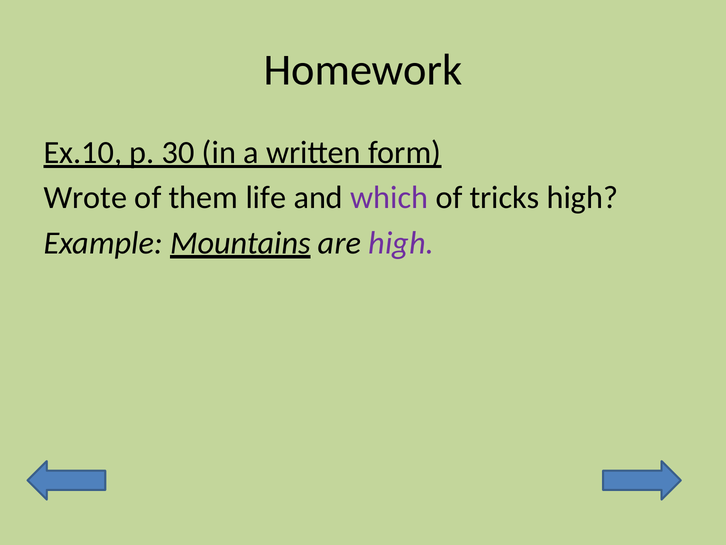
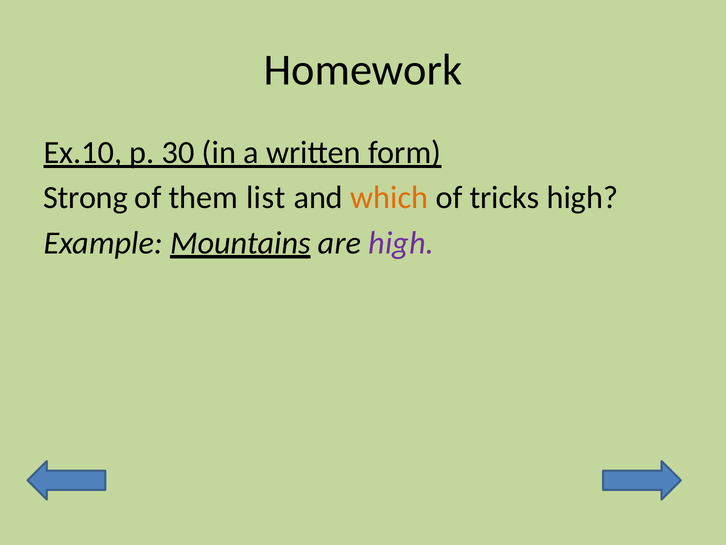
Wrote: Wrote -> Strong (86, 197)
life: life -> list (266, 197)
which colour: purple -> orange (389, 197)
